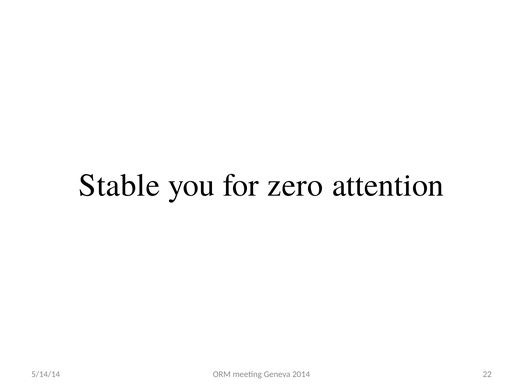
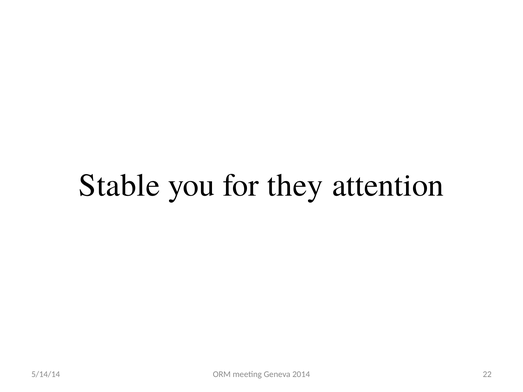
zero: zero -> they (295, 185)
